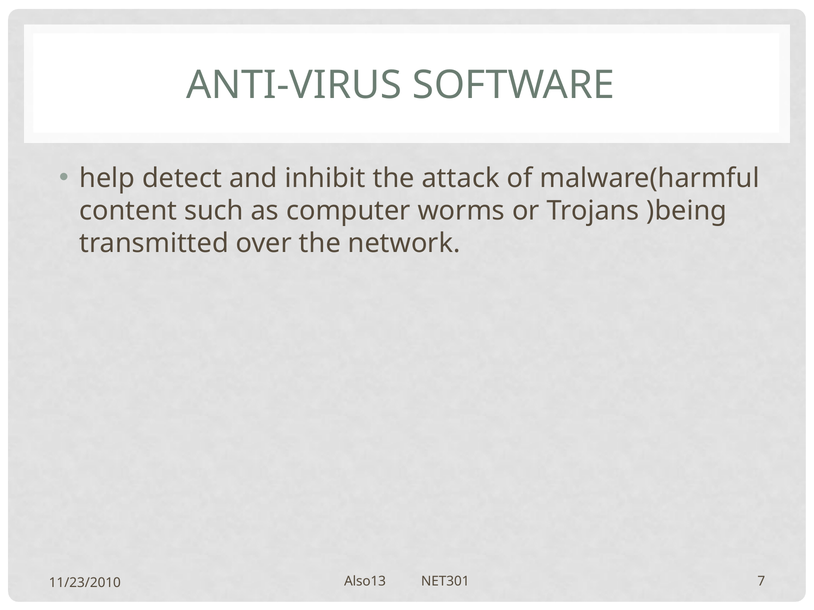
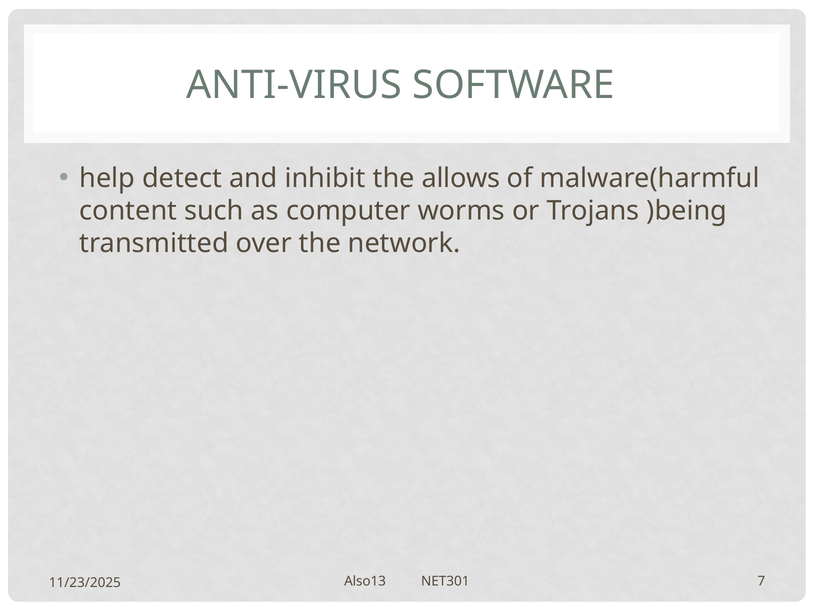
attack: attack -> allows (461, 178)
11/23/2010: 11/23/2010 -> 11/23/2025 (85, 583)
